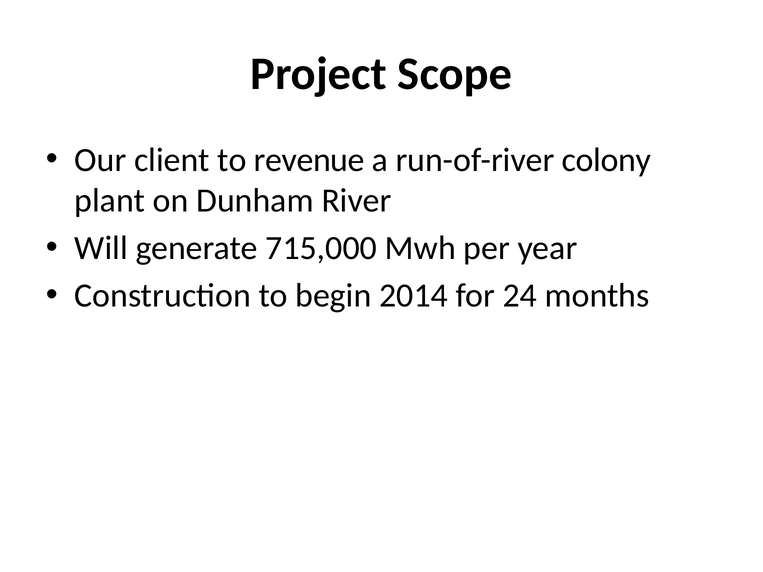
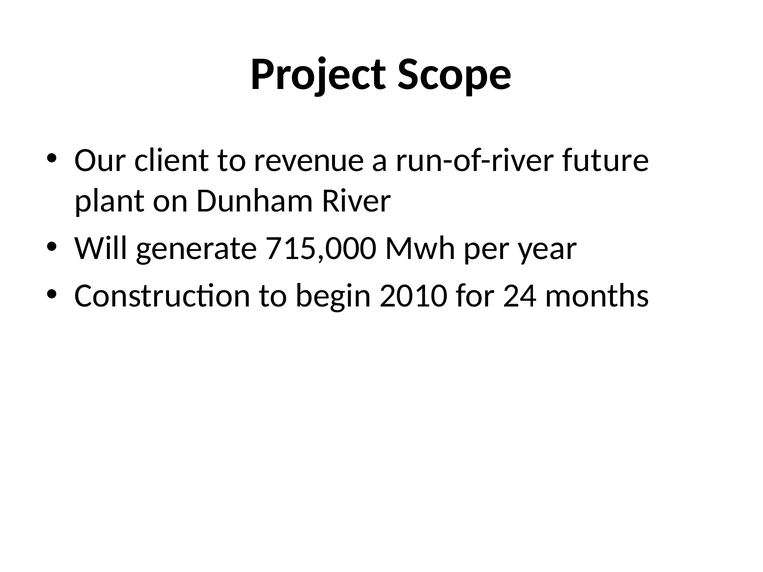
colony: colony -> future (606, 160)
2014: 2014 -> 2010 (414, 296)
